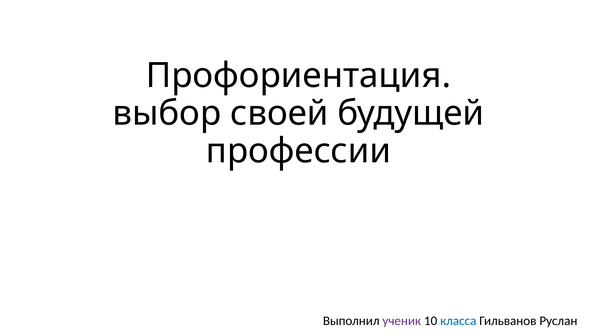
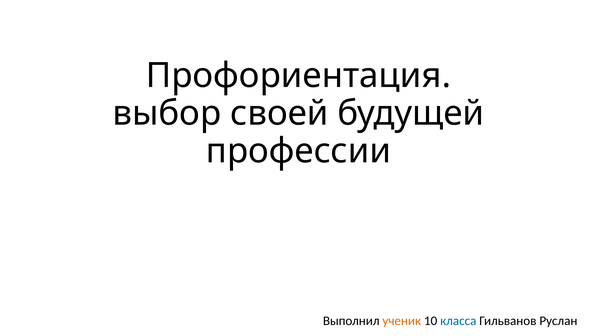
ученик colour: purple -> orange (402, 321)
